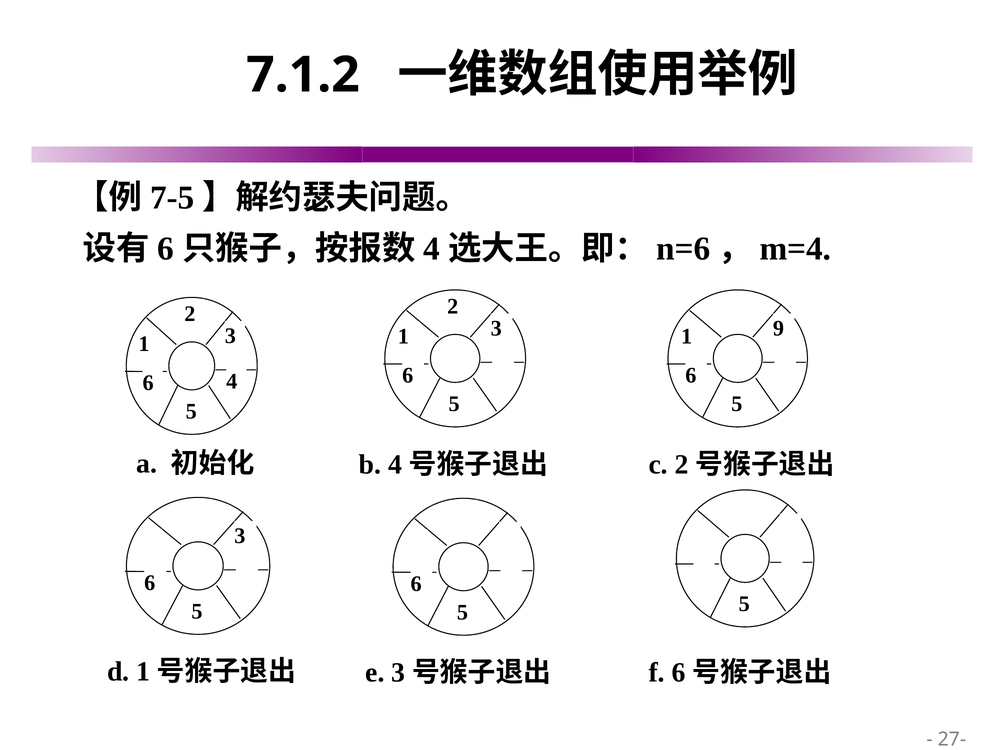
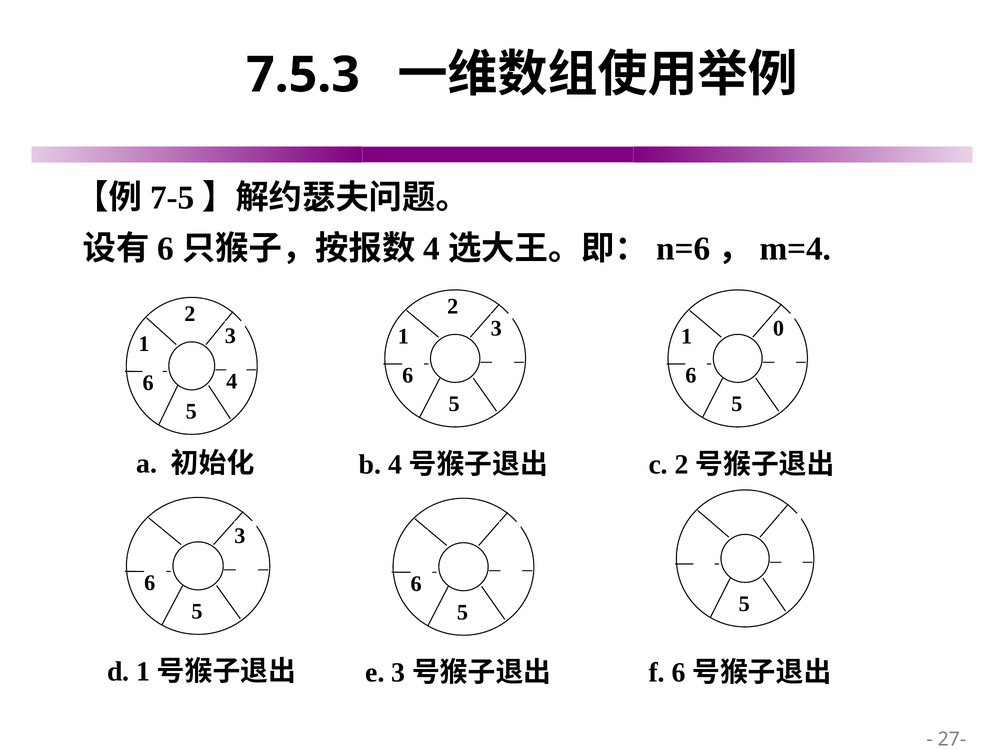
7.1.2: 7.1.2 -> 7.5.3 (303, 75)
9: 9 -> 0 (779, 328)
